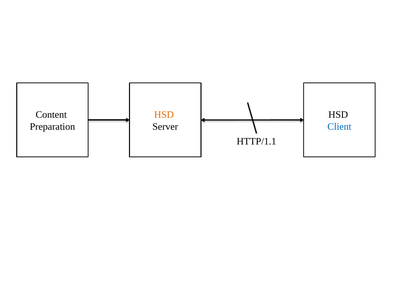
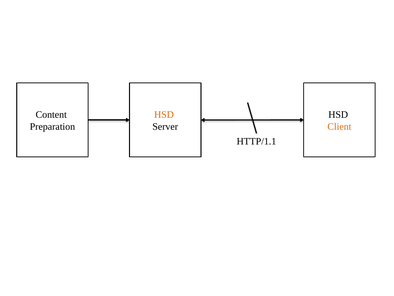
Client colour: blue -> orange (339, 126)
